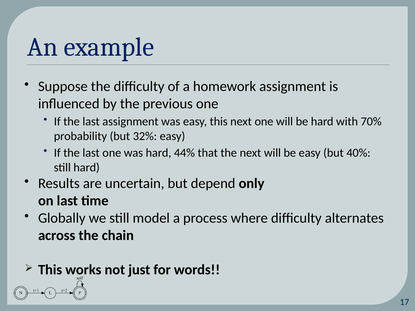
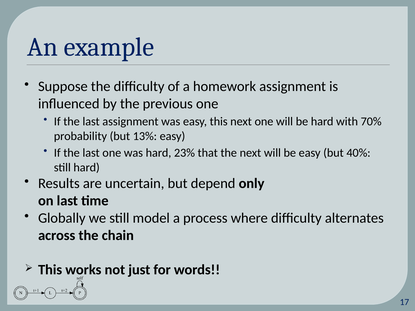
32%: 32% -> 13% (145, 136)
44%: 44% -> 23% (184, 153)
